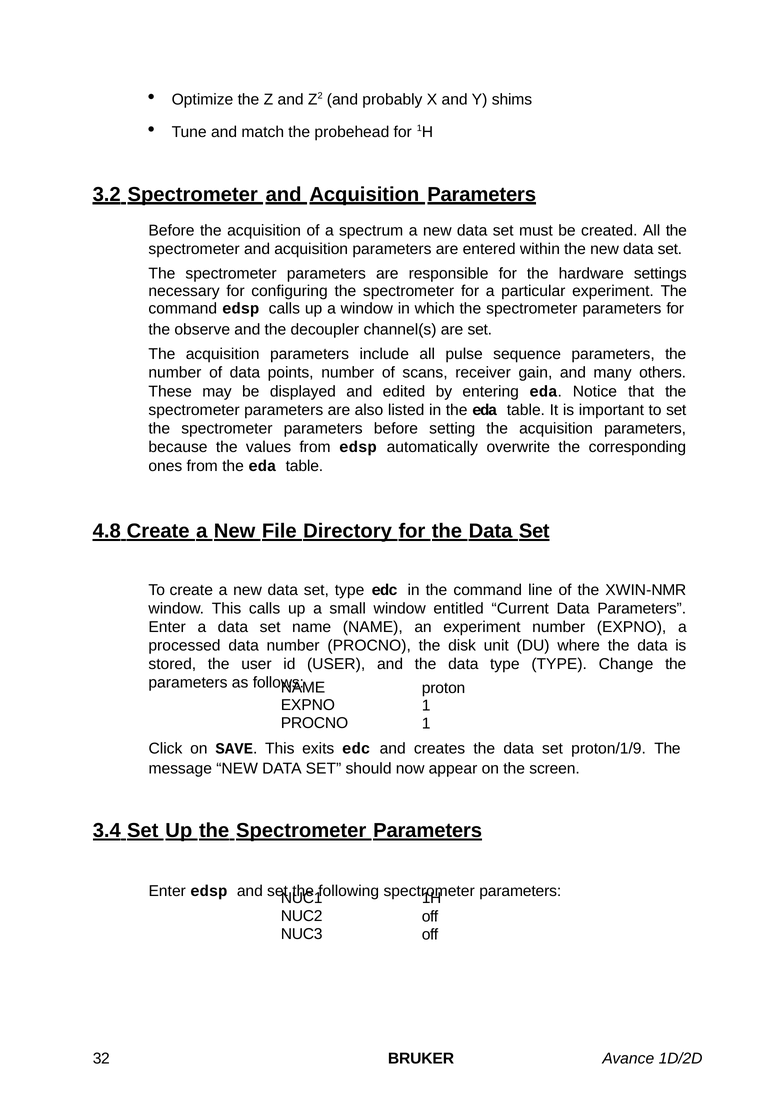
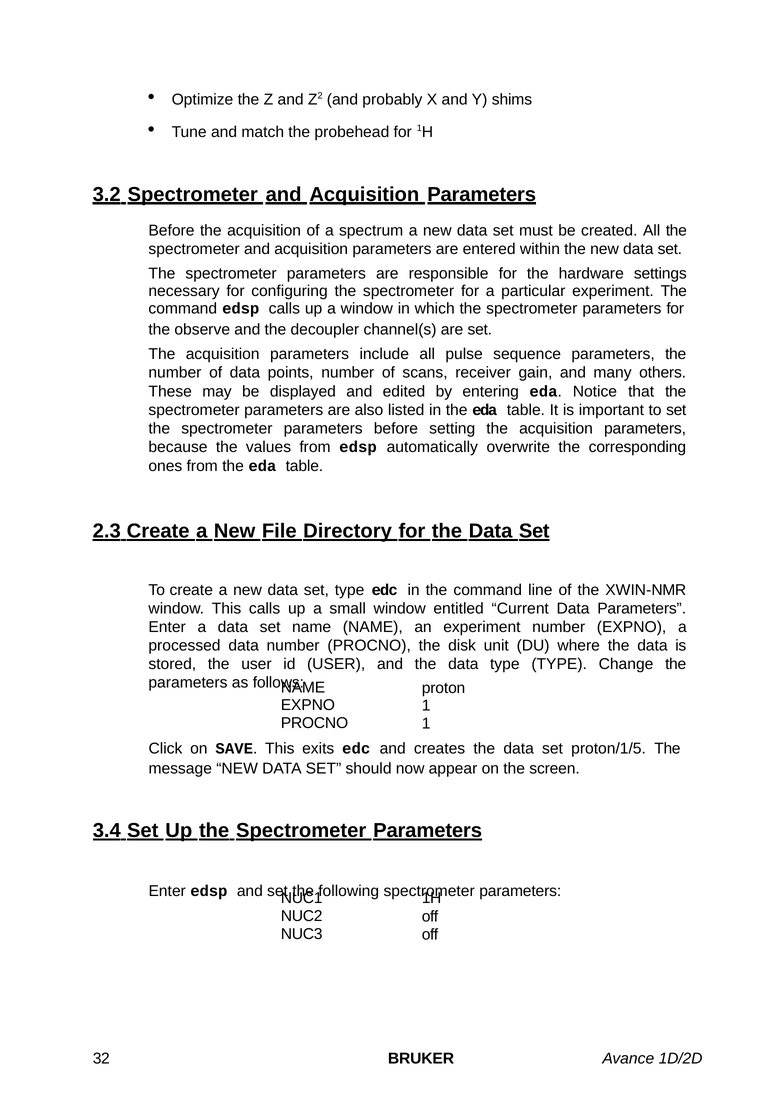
4.8: 4.8 -> 2.3 (107, 531)
proton/1/9: proton/1/9 -> proton/1/5 (609, 748)
